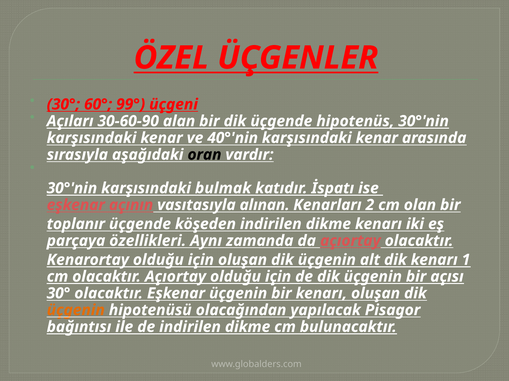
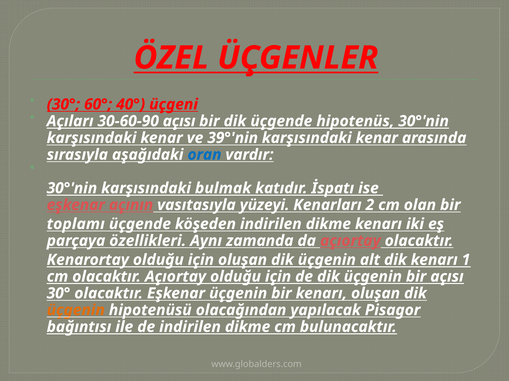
99°: 99° -> 40° (131, 105)
30-60-90 alan: alan -> açısı (179, 121)
40°'nin: 40°'nin -> 39°'nin (233, 138)
oran colour: black -> blue (204, 155)
alınan: alınan -> yüzeyi (265, 205)
toplanır: toplanır -> toplamı (76, 224)
